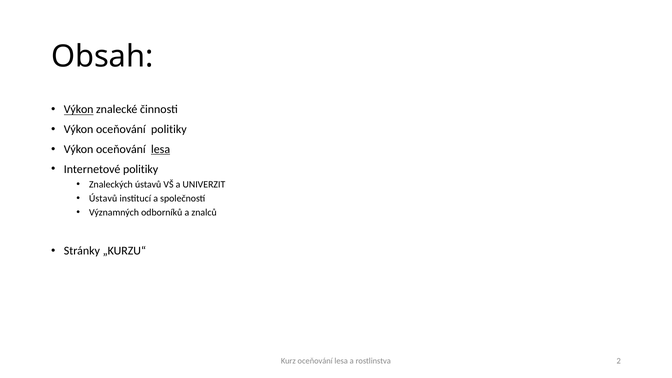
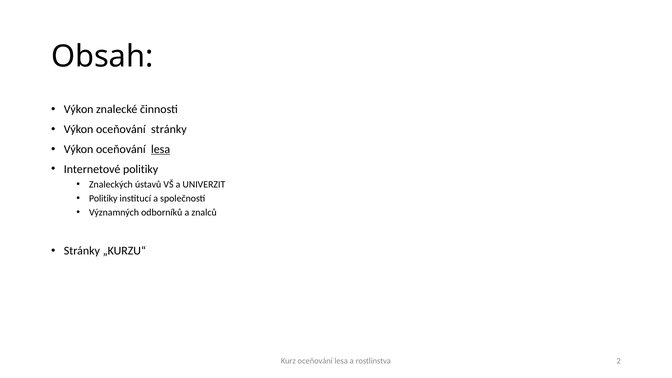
Výkon underline: present -> none (79, 109)
oceňování politiky: politiky -> stránky (169, 129)
Ústavů: Ústavů -> Politiky (103, 198)
